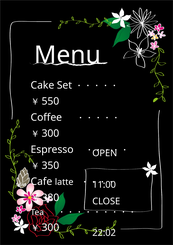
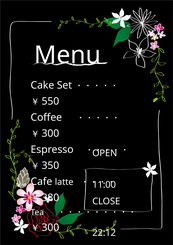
22:02: 22:02 -> 22:12 (104, 232)
